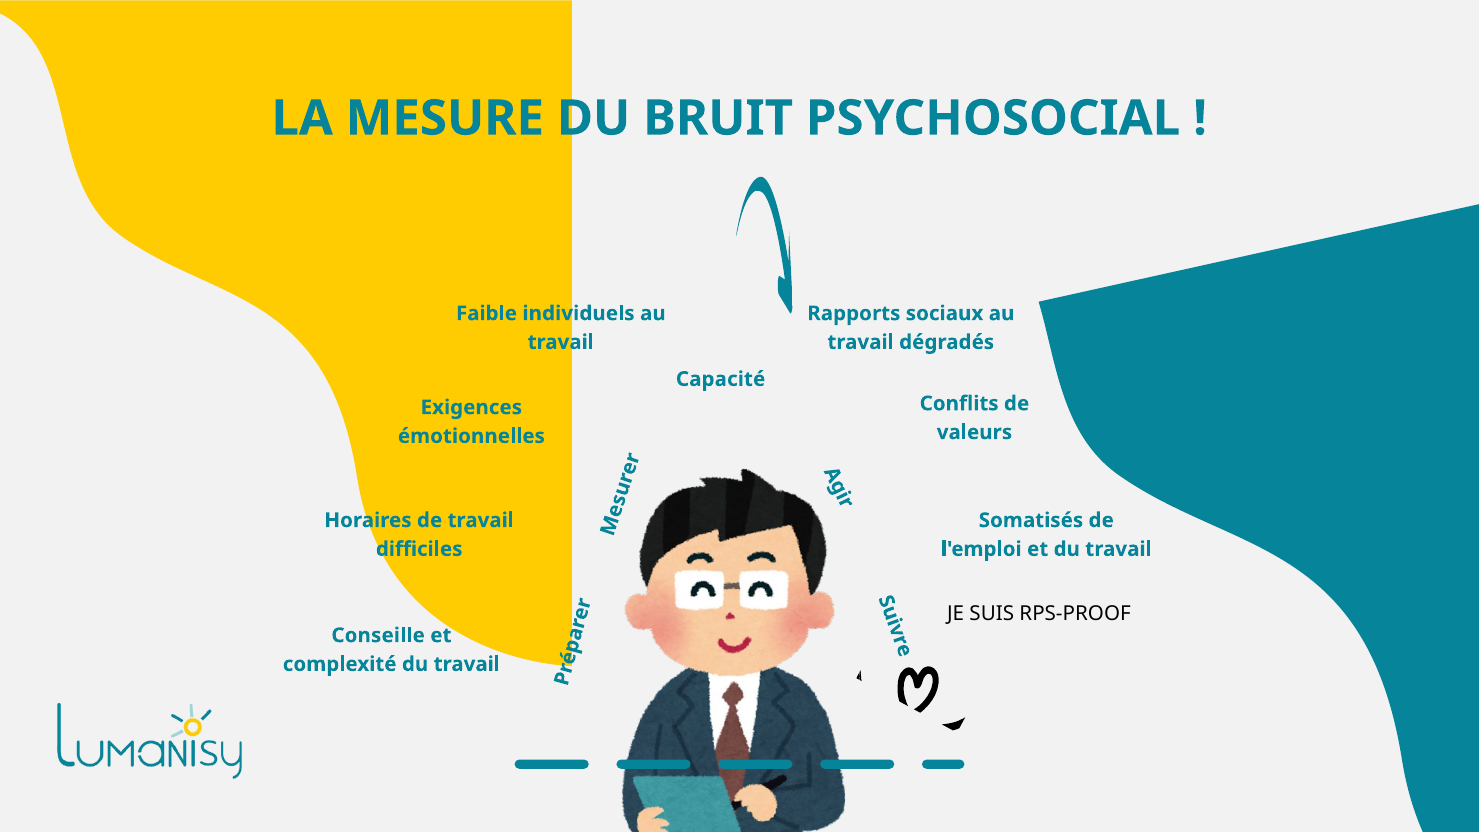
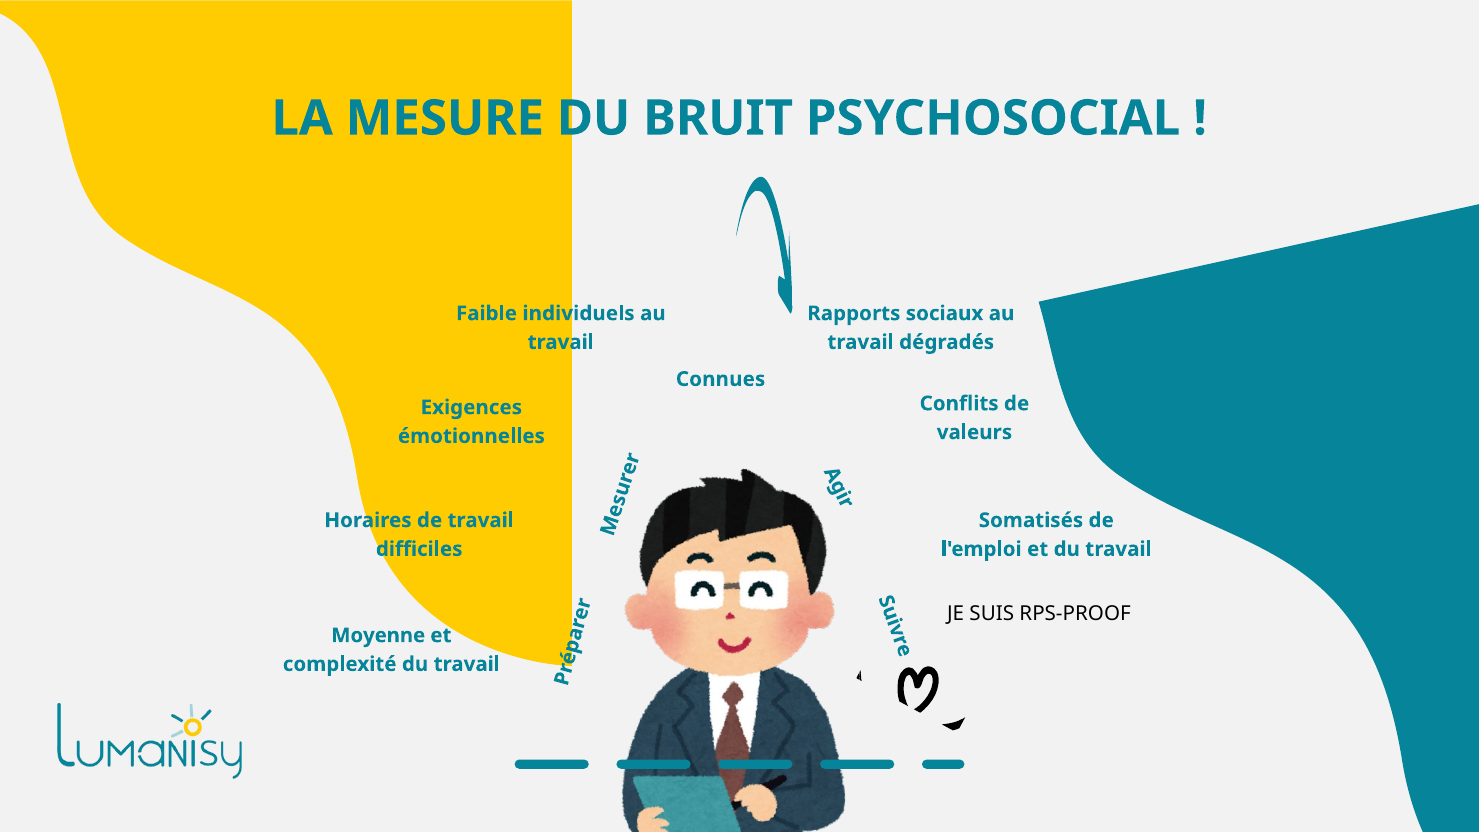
Capacité: Capacité -> Connues (721, 379)
Conseille: Conseille -> Moyenne (378, 635)
